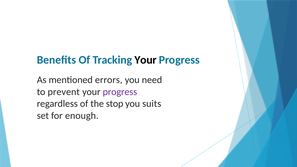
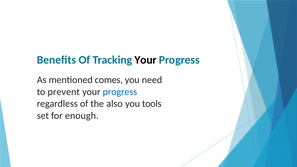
errors: errors -> comes (109, 80)
progress colour: purple -> blue (120, 92)
stop: stop -> also (115, 104)
suits: suits -> tools (152, 104)
